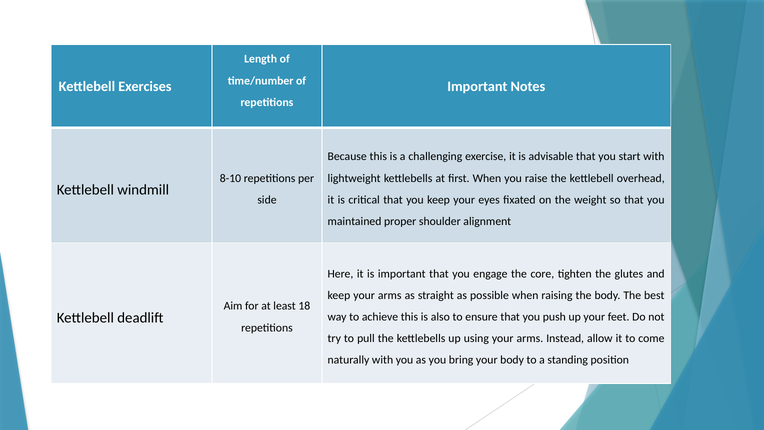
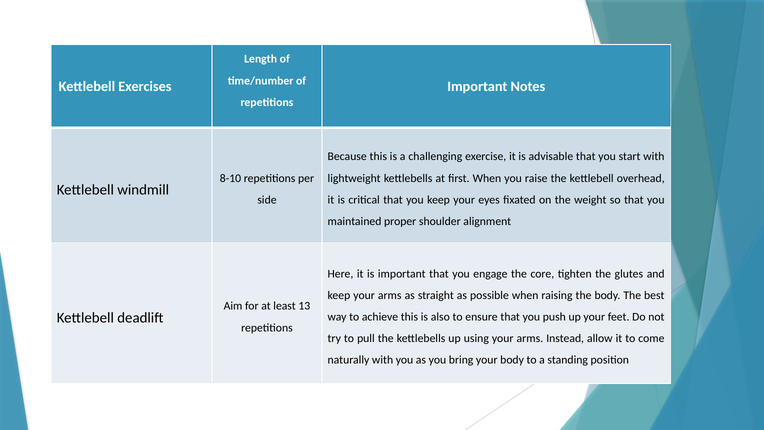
18: 18 -> 13 (304, 306)
